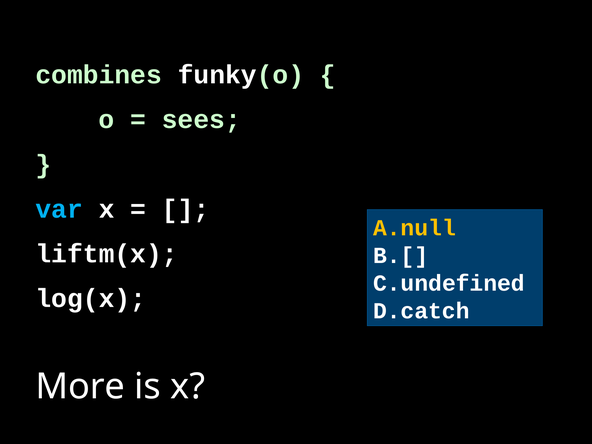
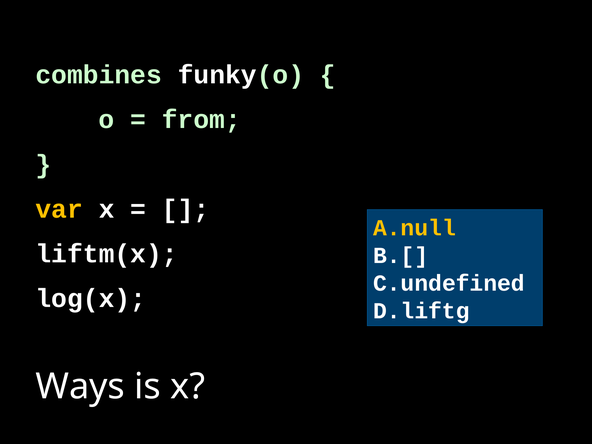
sees: sees -> from (201, 120)
var colour: light blue -> yellow (59, 209)
D.catch: D.catch -> D.liftg (421, 311)
More: More -> Ways (80, 387)
